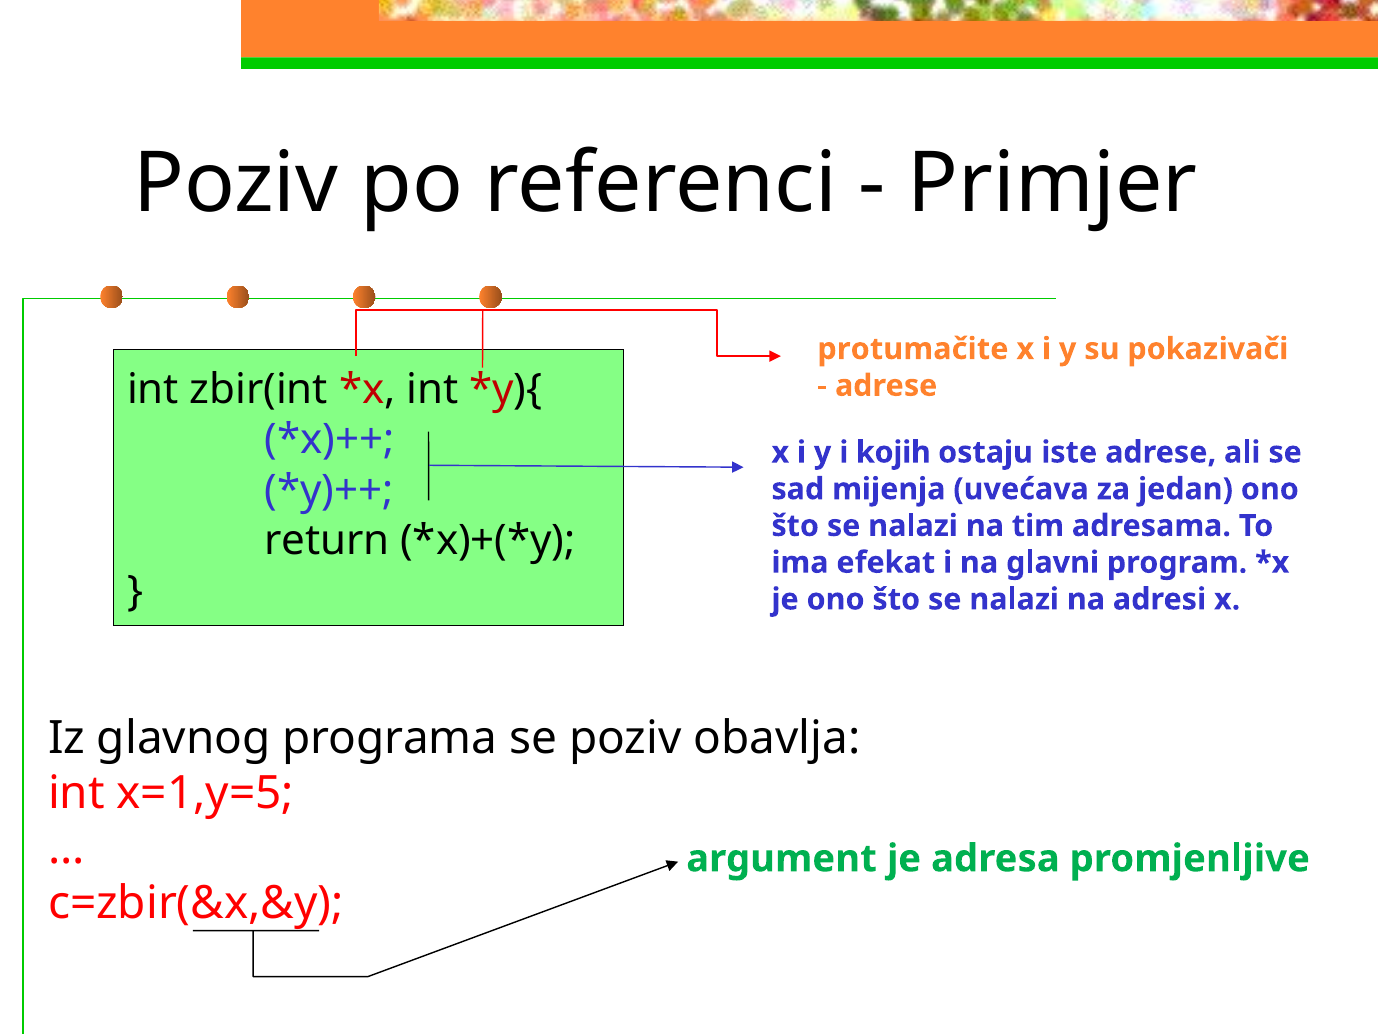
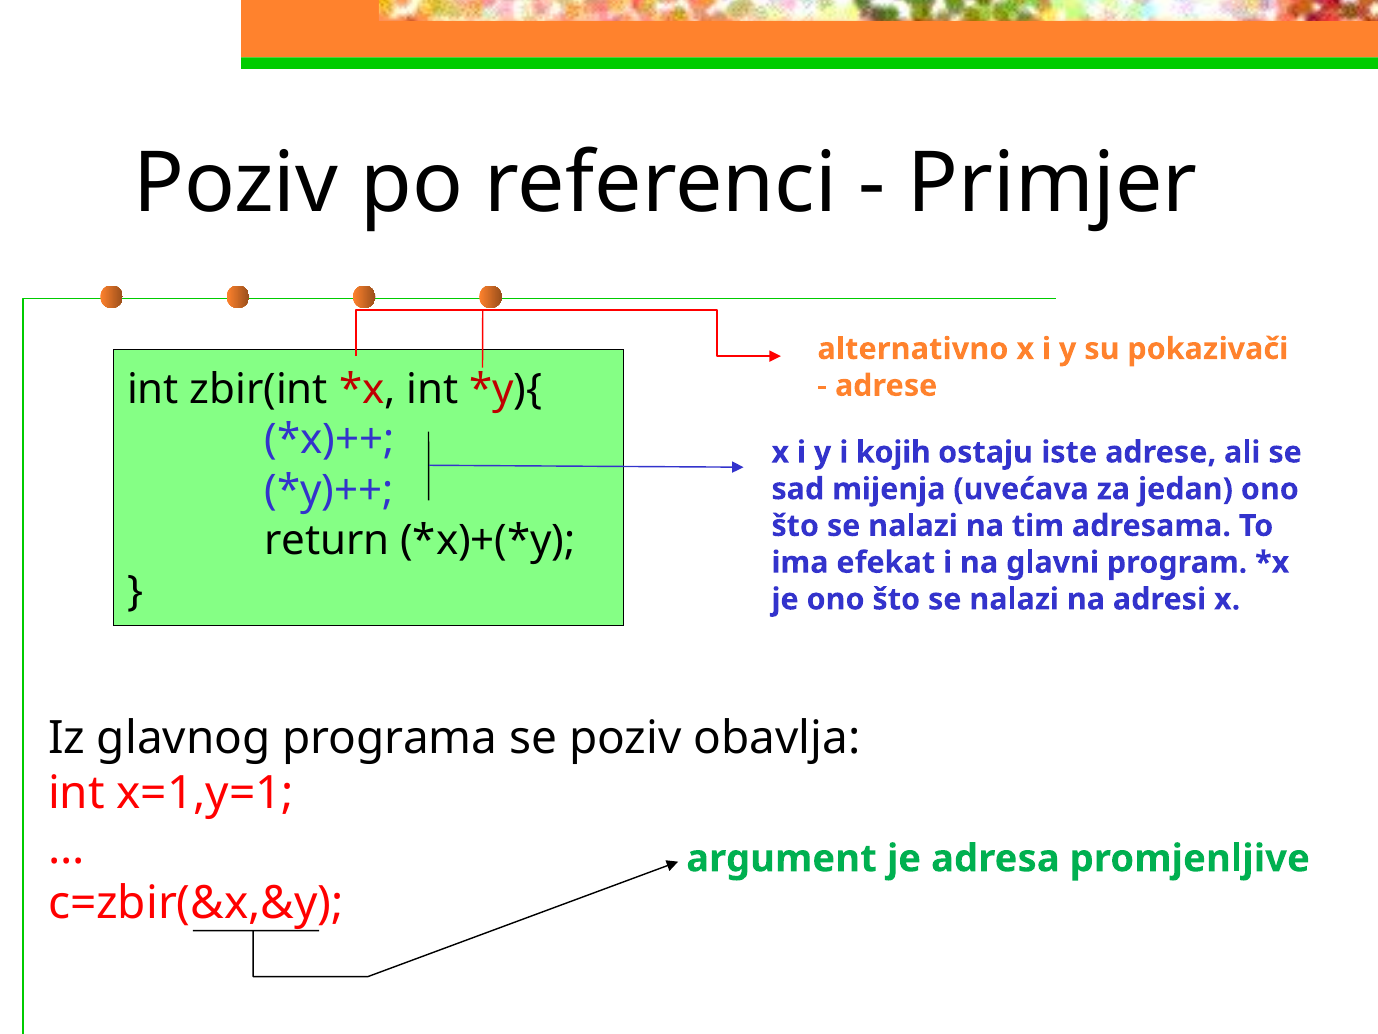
protumačite: protumačite -> alternativno (913, 349)
x=1,y=5: x=1,y=5 -> x=1,y=1 (205, 793)
